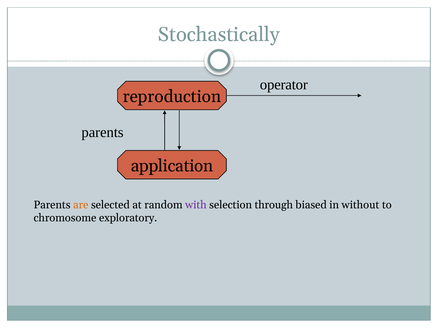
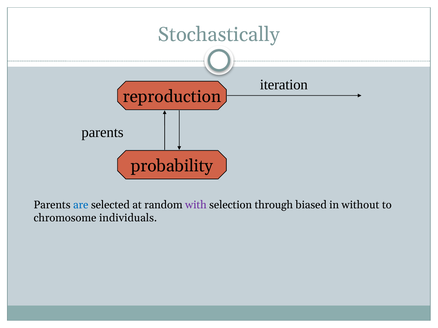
operator: operator -> iteration (284, 85)
application: application -> probability (172, 166)
are colour: orange -> blue (81, 205)
exploratory: exploratory -> individuals (128, 218)
